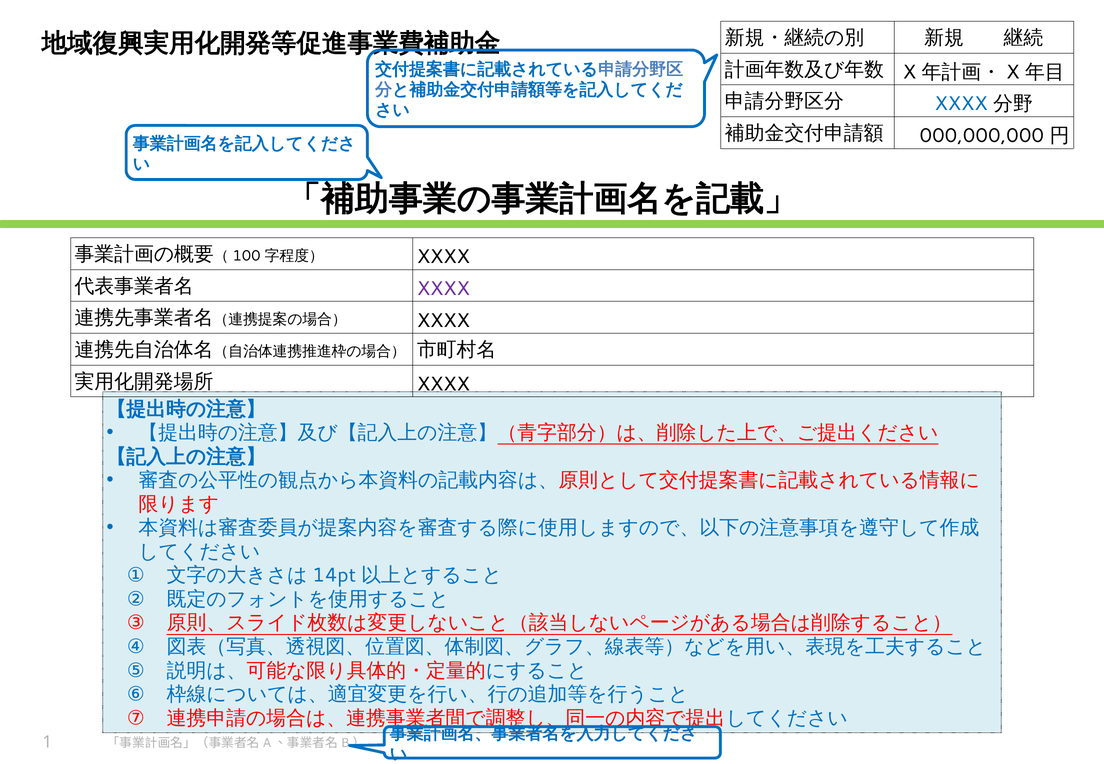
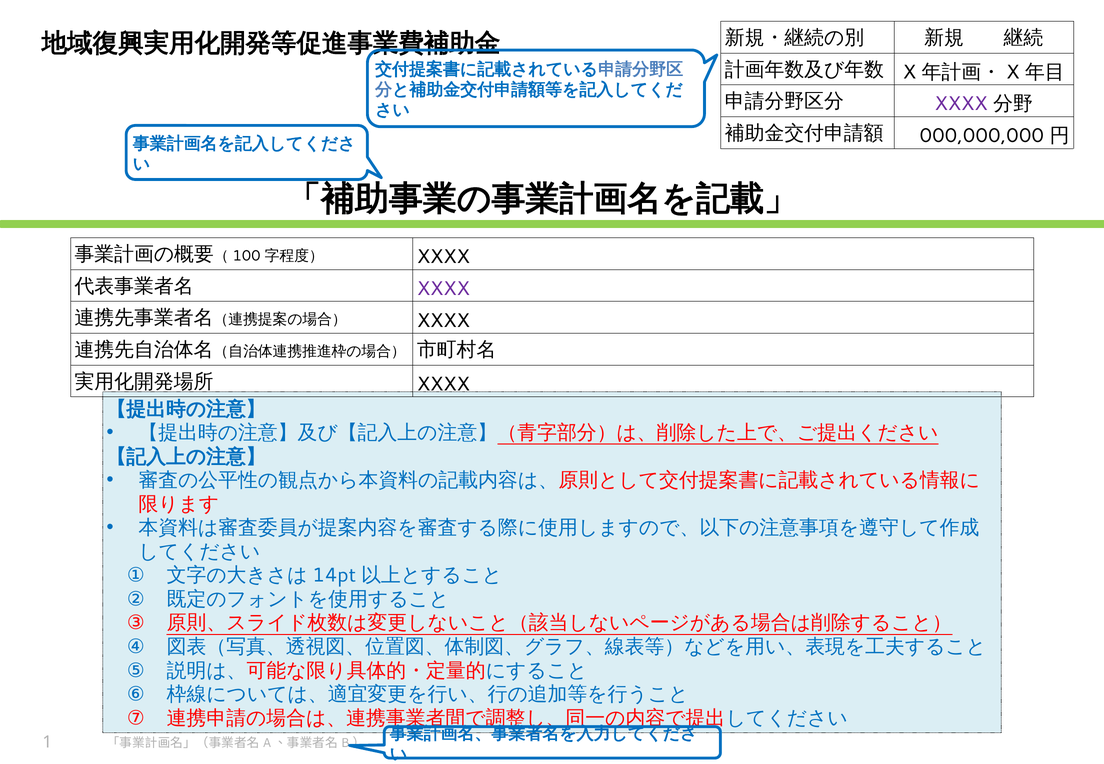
XXXX colour: blue -> purple (961, 104)
